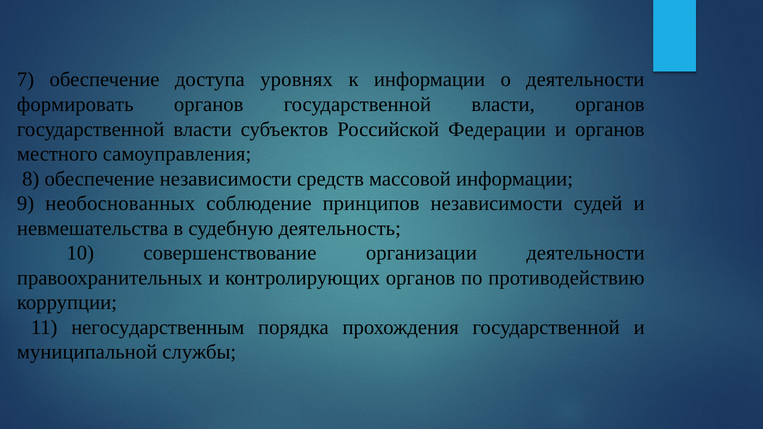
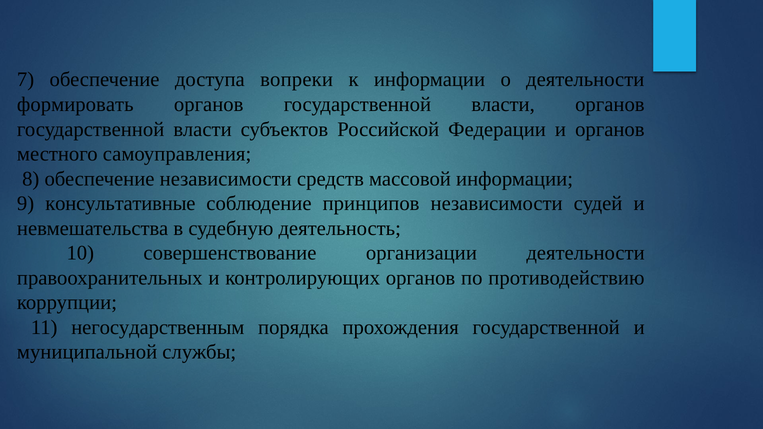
уровнях: уровнях -> вопреки (297, 80)
необоснованных: необоснованных -> консультативные (120, 204)
